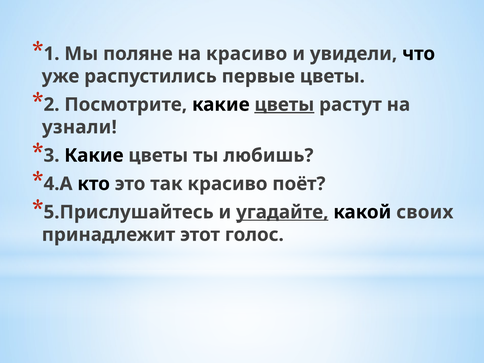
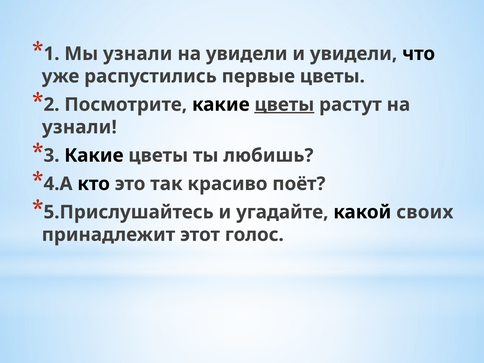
Мы поляне: поляне -> узнали (138, 54)
на красиво: красиво -> увидели (247, 54)
угадайте underline: present -> none (282, 212)
